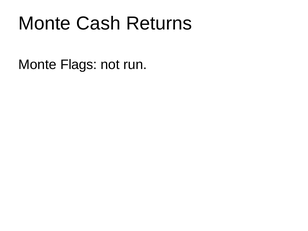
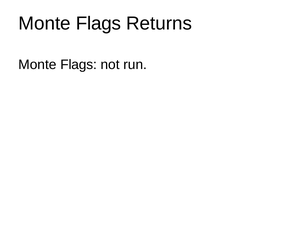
Cash: Cash -> Flags (99, 23)
